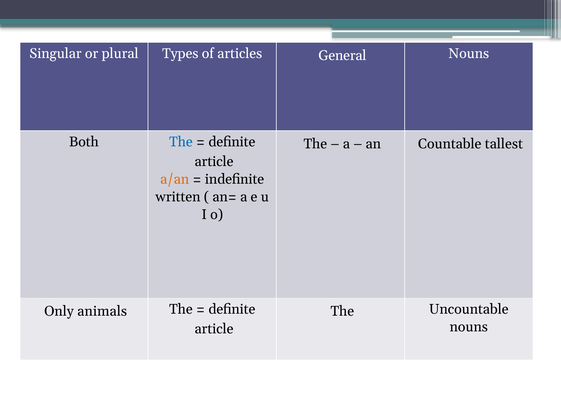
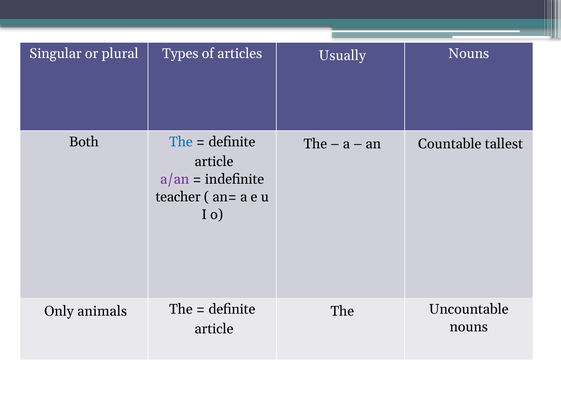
General: General -> Usually (342, 56)
a/an colour: orange -> purple (175, 179)
written: written -> teacher (178, 197)
